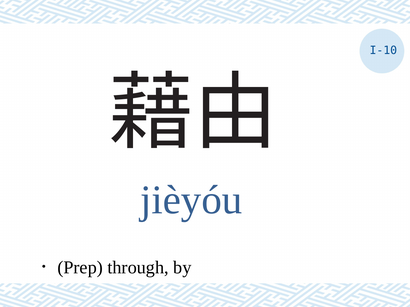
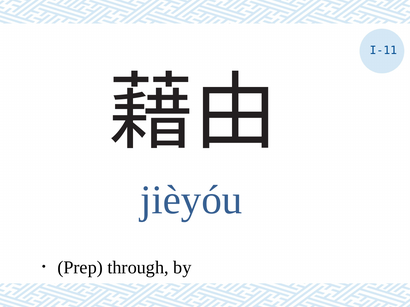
I-10: I-10 -> I-11 (383, 51)
